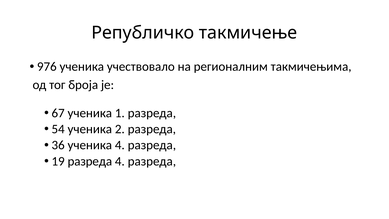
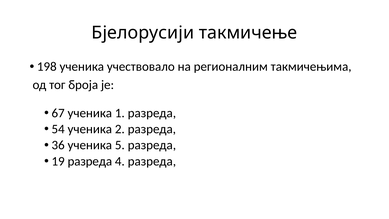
Републичко: Републичко -> Бјелорусији (143, 33)
976: 976 -> 198 (47, 67)
ученика 4: 4 -> 5 (120, 145)
